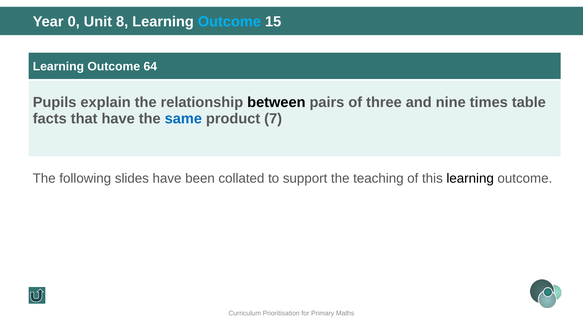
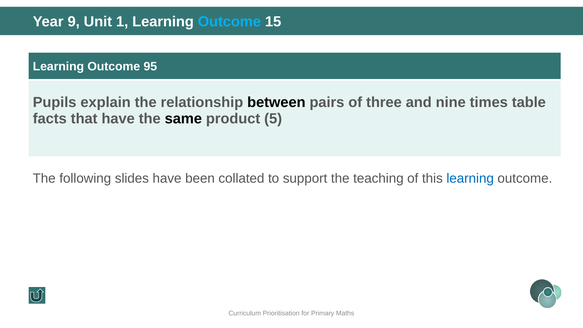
0: 0 -> 9 (74, 22)
8: 8 -> 1 (122, 22)
64: 64 -> 95 (150, 66)
same colour: blue -> black (183, 119)
7: 7 -> 5 (273, 119)
learning colour: black -> blue (470, 178)
